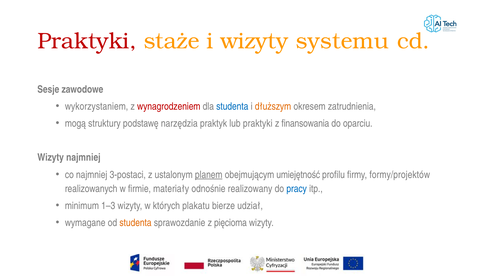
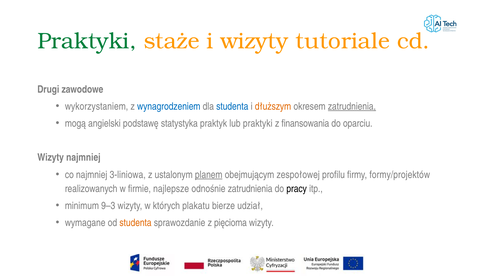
Praktyki colour: red -> green (87, 41)
systemu: systemu -> tutoriale (343, 41)
Sesje: Sesje -> Drugi (48, 89)
wynagrodzeniem colour: red -> blue (169, 106)
zatrudnienia underline: none -> present (352, 106)
struktury: struktury -> angielski (104, 123)
narzędzia: narzędzia -> statystyka (179, 123)
3-postaci: 3-postaci -> 3-liniowa (128, 174)
umiejętność: umiejętność -> zespołowej (298, 174)
materiały: materiały -> najlepsze (171, 188)
odnośnie realizowany: realizowany -> zatrudnienia (250, 188)
pracy colour: blue -> black (297, 188)
1–3: 1–3 -> 9–3 (108, 205)
